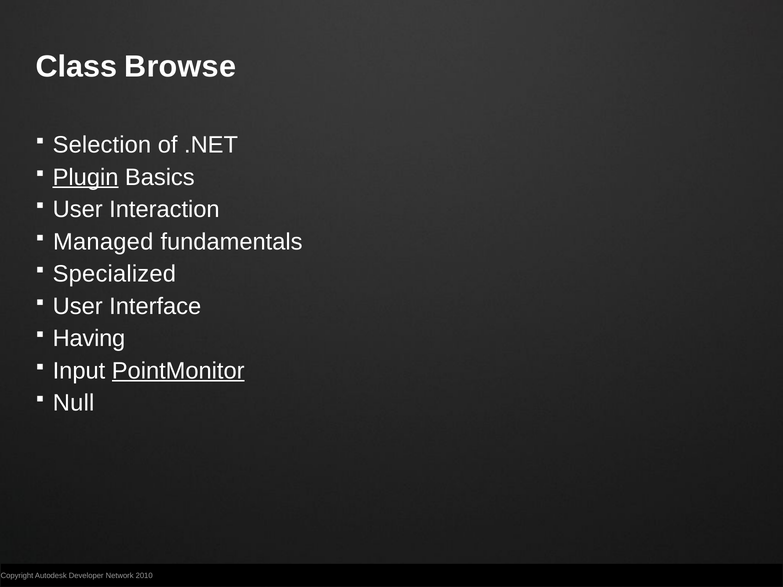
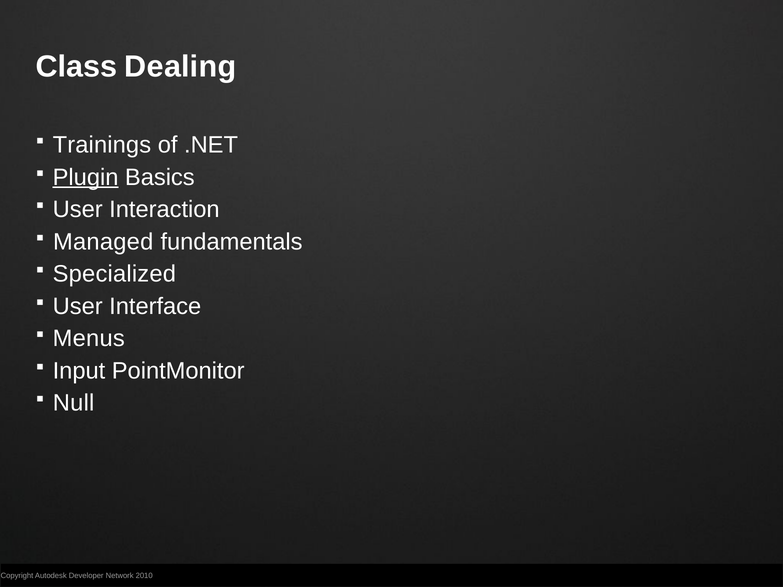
Browse: Browse -> Dealing (180, 67)
Selection: Selection -> Trainings (102, 145)
Having: Having -> Menus (89, 339)
PointMonitor underline: present -> none (178, 371)
